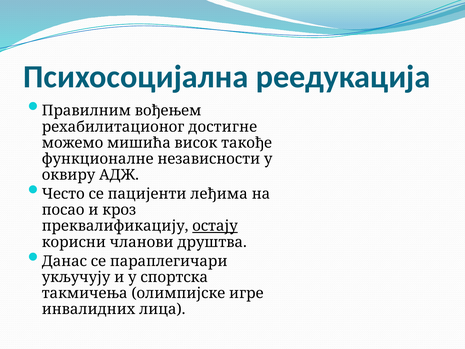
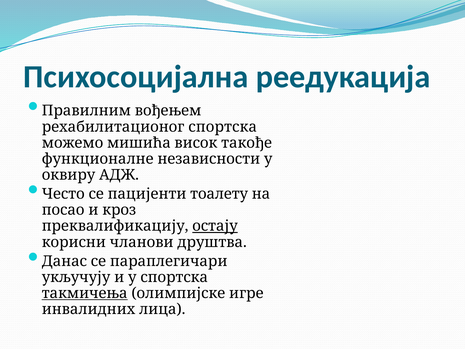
рехабилитационог достигне: достигне -> спортска (223, 127)
леђима: леђима -> тоалету (219, 194)
такмичења underline: none -> present (85, 293)
